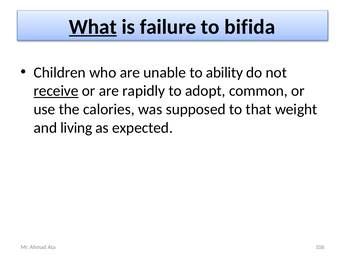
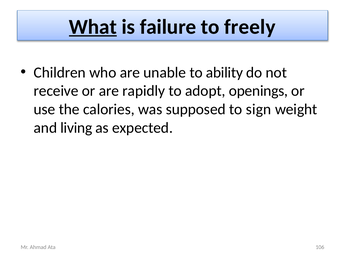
bifida: bifida -> freely (250, 27)
receive underline: present -> none (56, 91)
common: common -> openings (258, 91)
that: that -> sign (259, 109)
